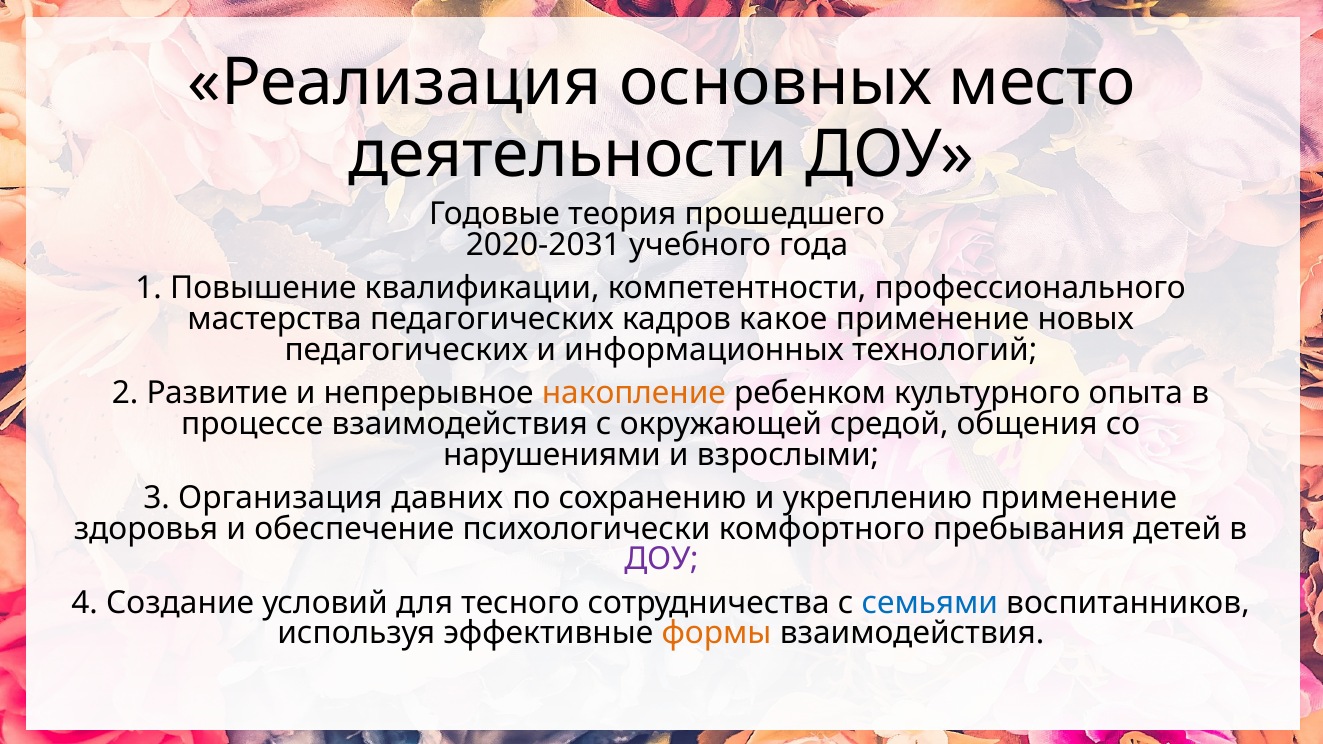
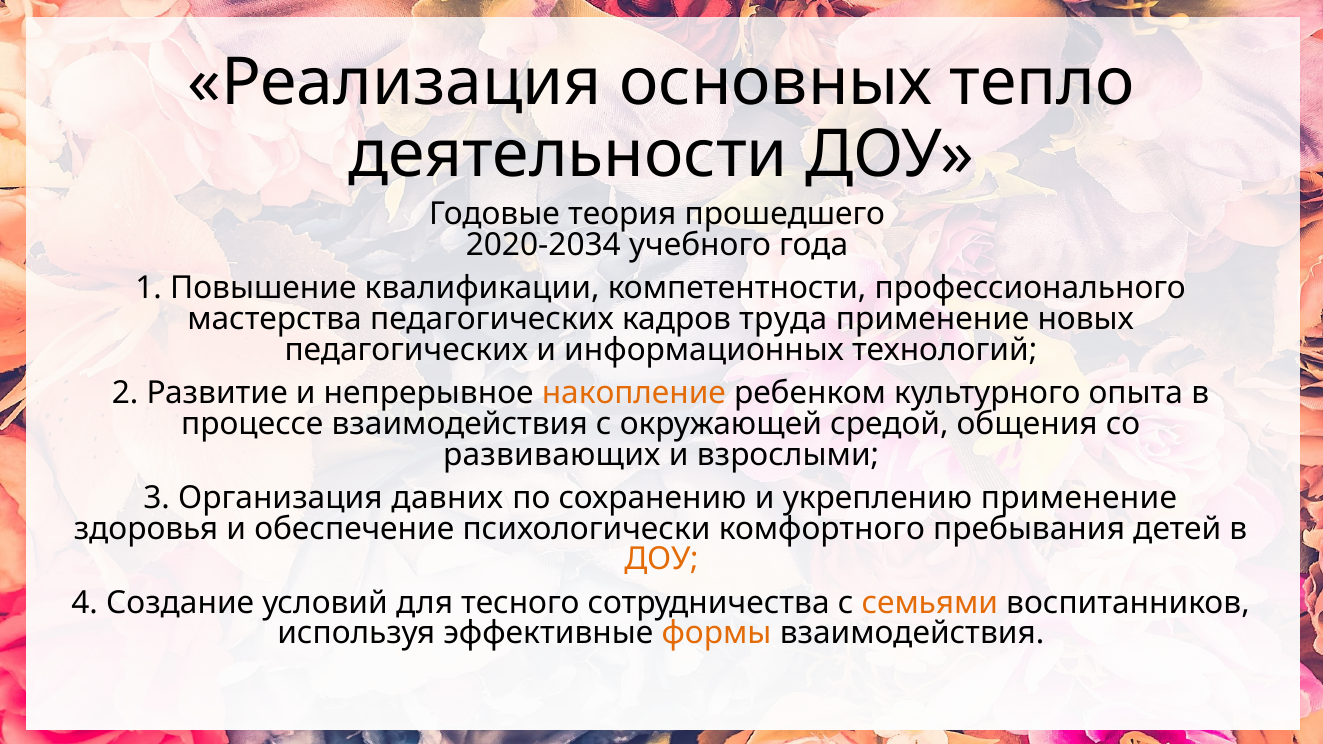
место: место -> тепло (1042, 83)
2020-2031: 2020-2031 -> 2020-2034 (543, 245)
какое: какое -> труда (783, 319)
нарушениями: нарушениями -> развивающих (552, 455)
ДОУ colour: purple -> orange (662, 560)
семьями colour: blue -> orange (930, 603)
